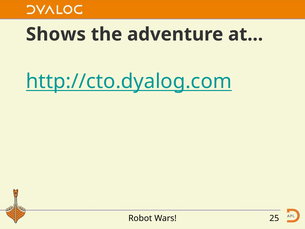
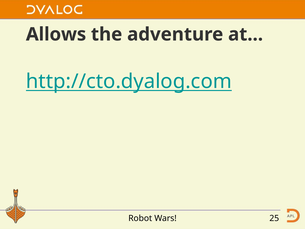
Shows: Shows -> Allows (56, 34)
